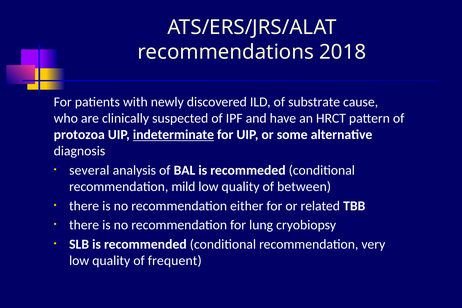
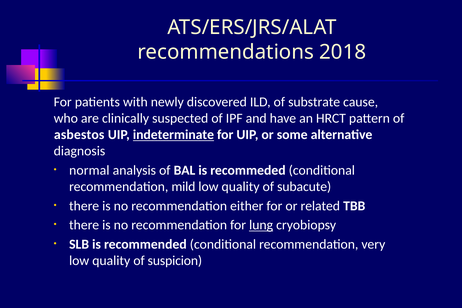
protozoa: protozoa -> asbestos (79, 135)
several: several -> normal (89, 170)
between: between -> subacute (304, 187)
lung underline: none -> present (261, 225)
frequent: frequent -> suspicion (175, 261)
